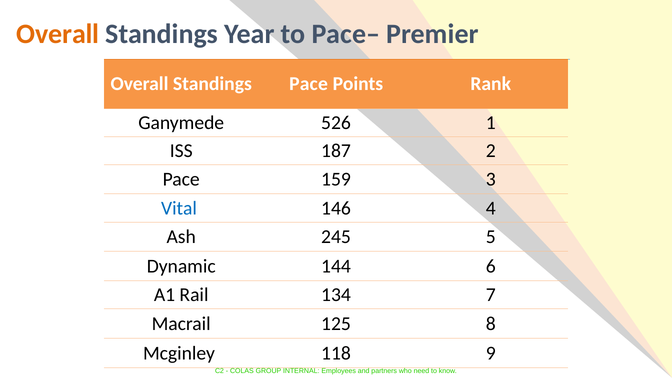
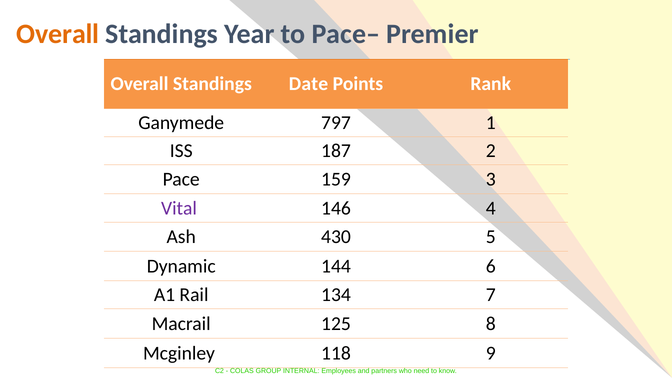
Standings Pace: Pace -> Date (308, 84)
526: 526 -> 797 (336, 123)
Vital colour: blue -> purple (179, 208)
245: 245 -> 430 (336, 237)
